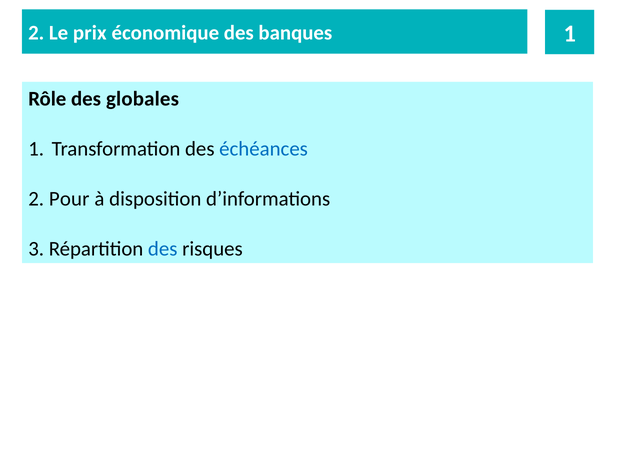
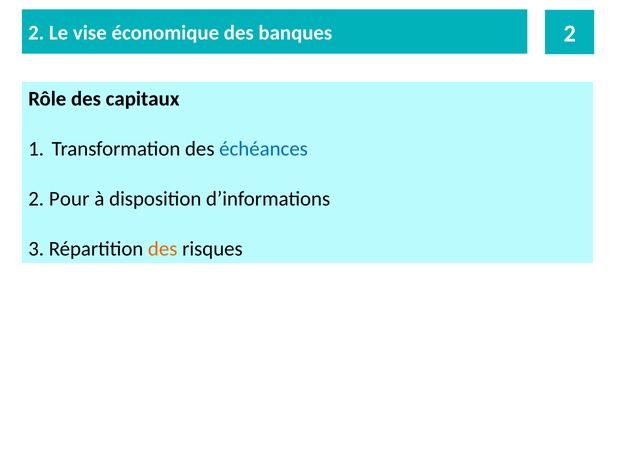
prix: prix -> vise (90, 33)
banques 1: 1 -> 2 (570, 34)
globales: globales -> capitaux (143, 99)
des colour: blue -> orange (163, 249)
